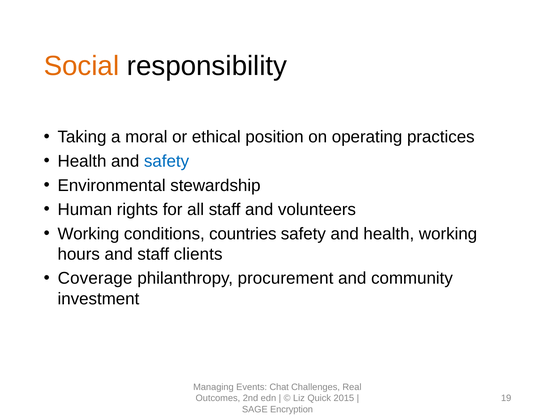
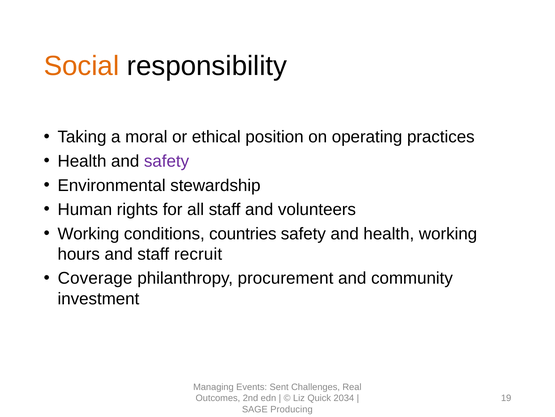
safety colour: blue -> purple (167, 161)
clients: clients -> recruit (198, 254)
Chat: Chat -> Sent (279, 386)
2015: 2015 -> 2034 (344, 398)
Encryption: Encryption -> Producing (291, 409)
